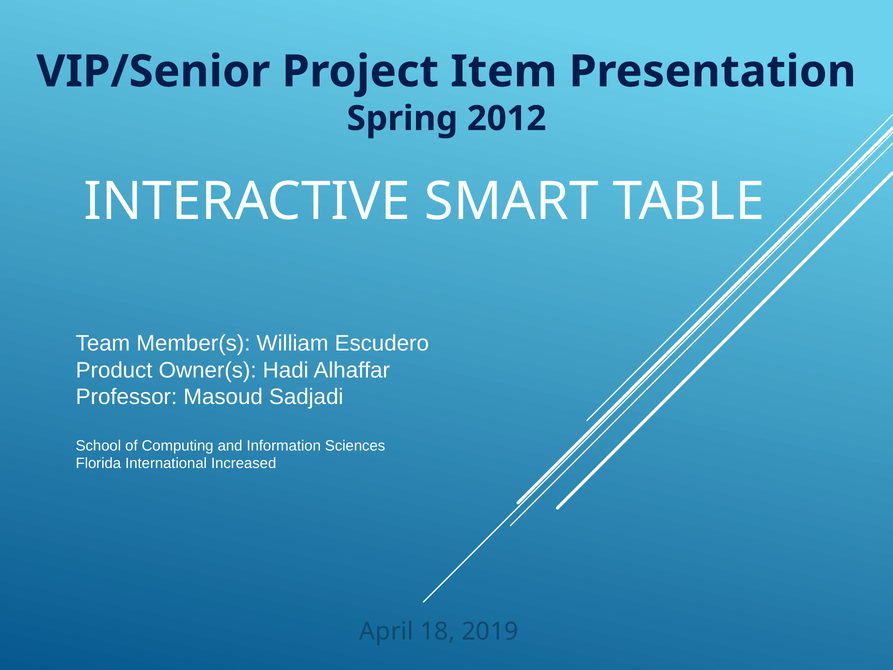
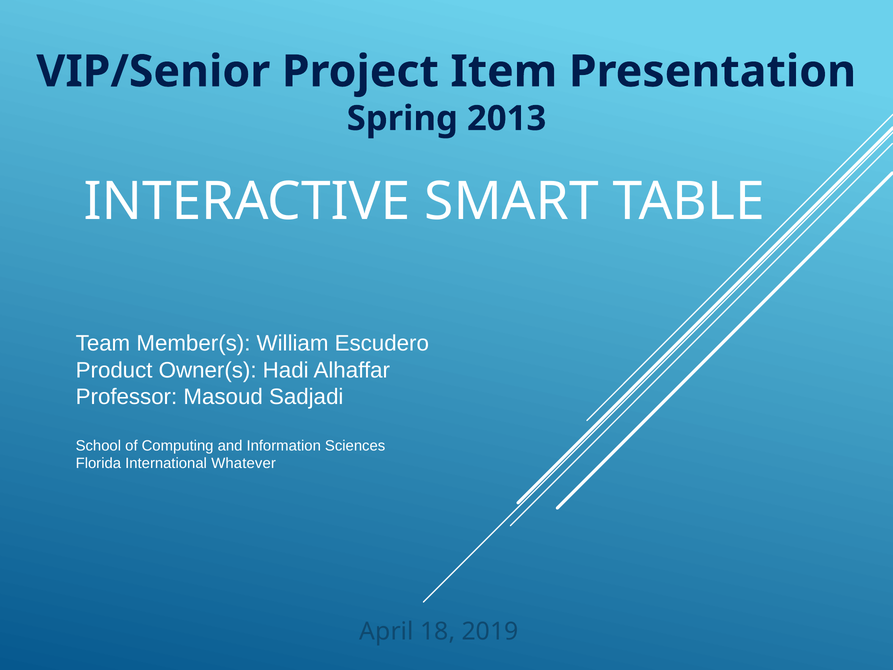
2012: 2012 -> 2013 (507, 119)
Increased: Increased -> Whatever (244, 463)
